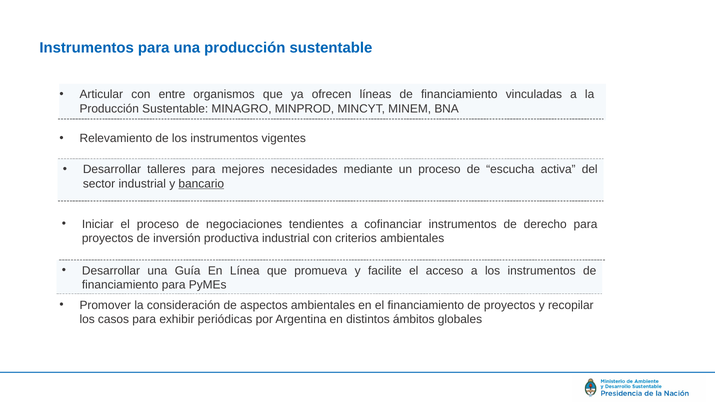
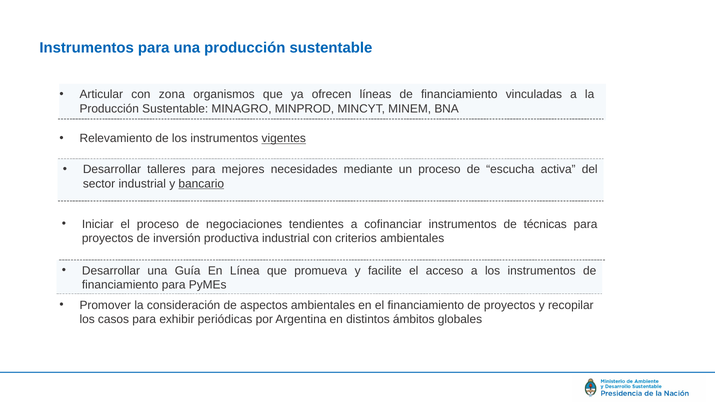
entre: entre -> zona (172, 94)
vigentes underline: none -> present (284, 139)
derecho: derecho -> técnicas (545, 224)
